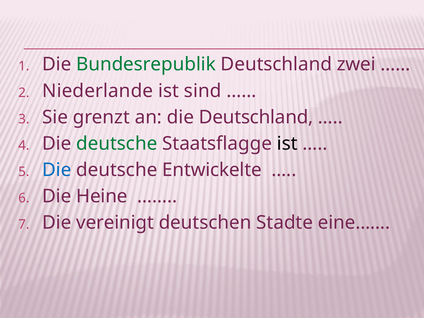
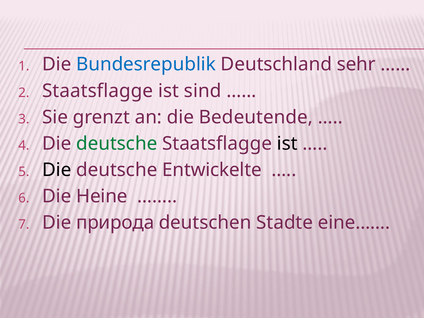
Bundesrepublik colour: green -> blue (146, 64)
zwei: zwei -> sehr (356, 64)
Niederlande: Niederlande -> Staatsflagge (98, 91)
die Deutschland: Deutschland -> Bedeutende (256, 117)
Die colour: blue -> black (57, 170)
vereinigt: vereinigt -> природа (115, 223)
